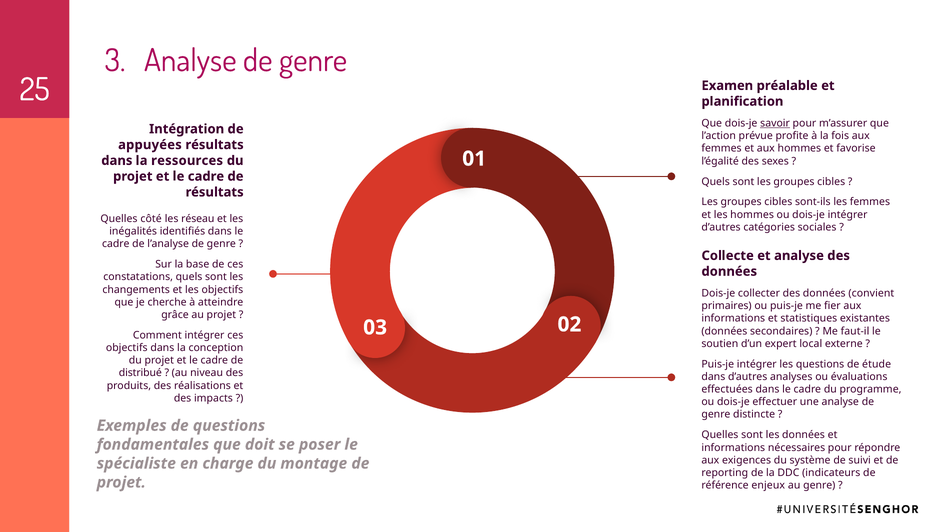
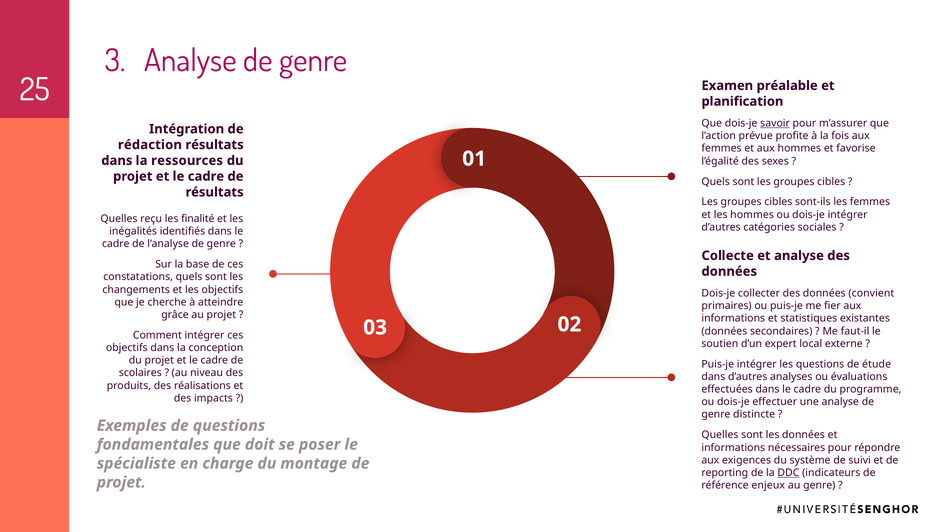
appuyées: appuyées -> rédaction (150, 145)
côté: côté -> reçu (151, 219)
réseau: réseau -> finalité (198, 219)
distribué: distribué -> scolaires (140, 373)
DDC underline: none -> present (788, 472)
